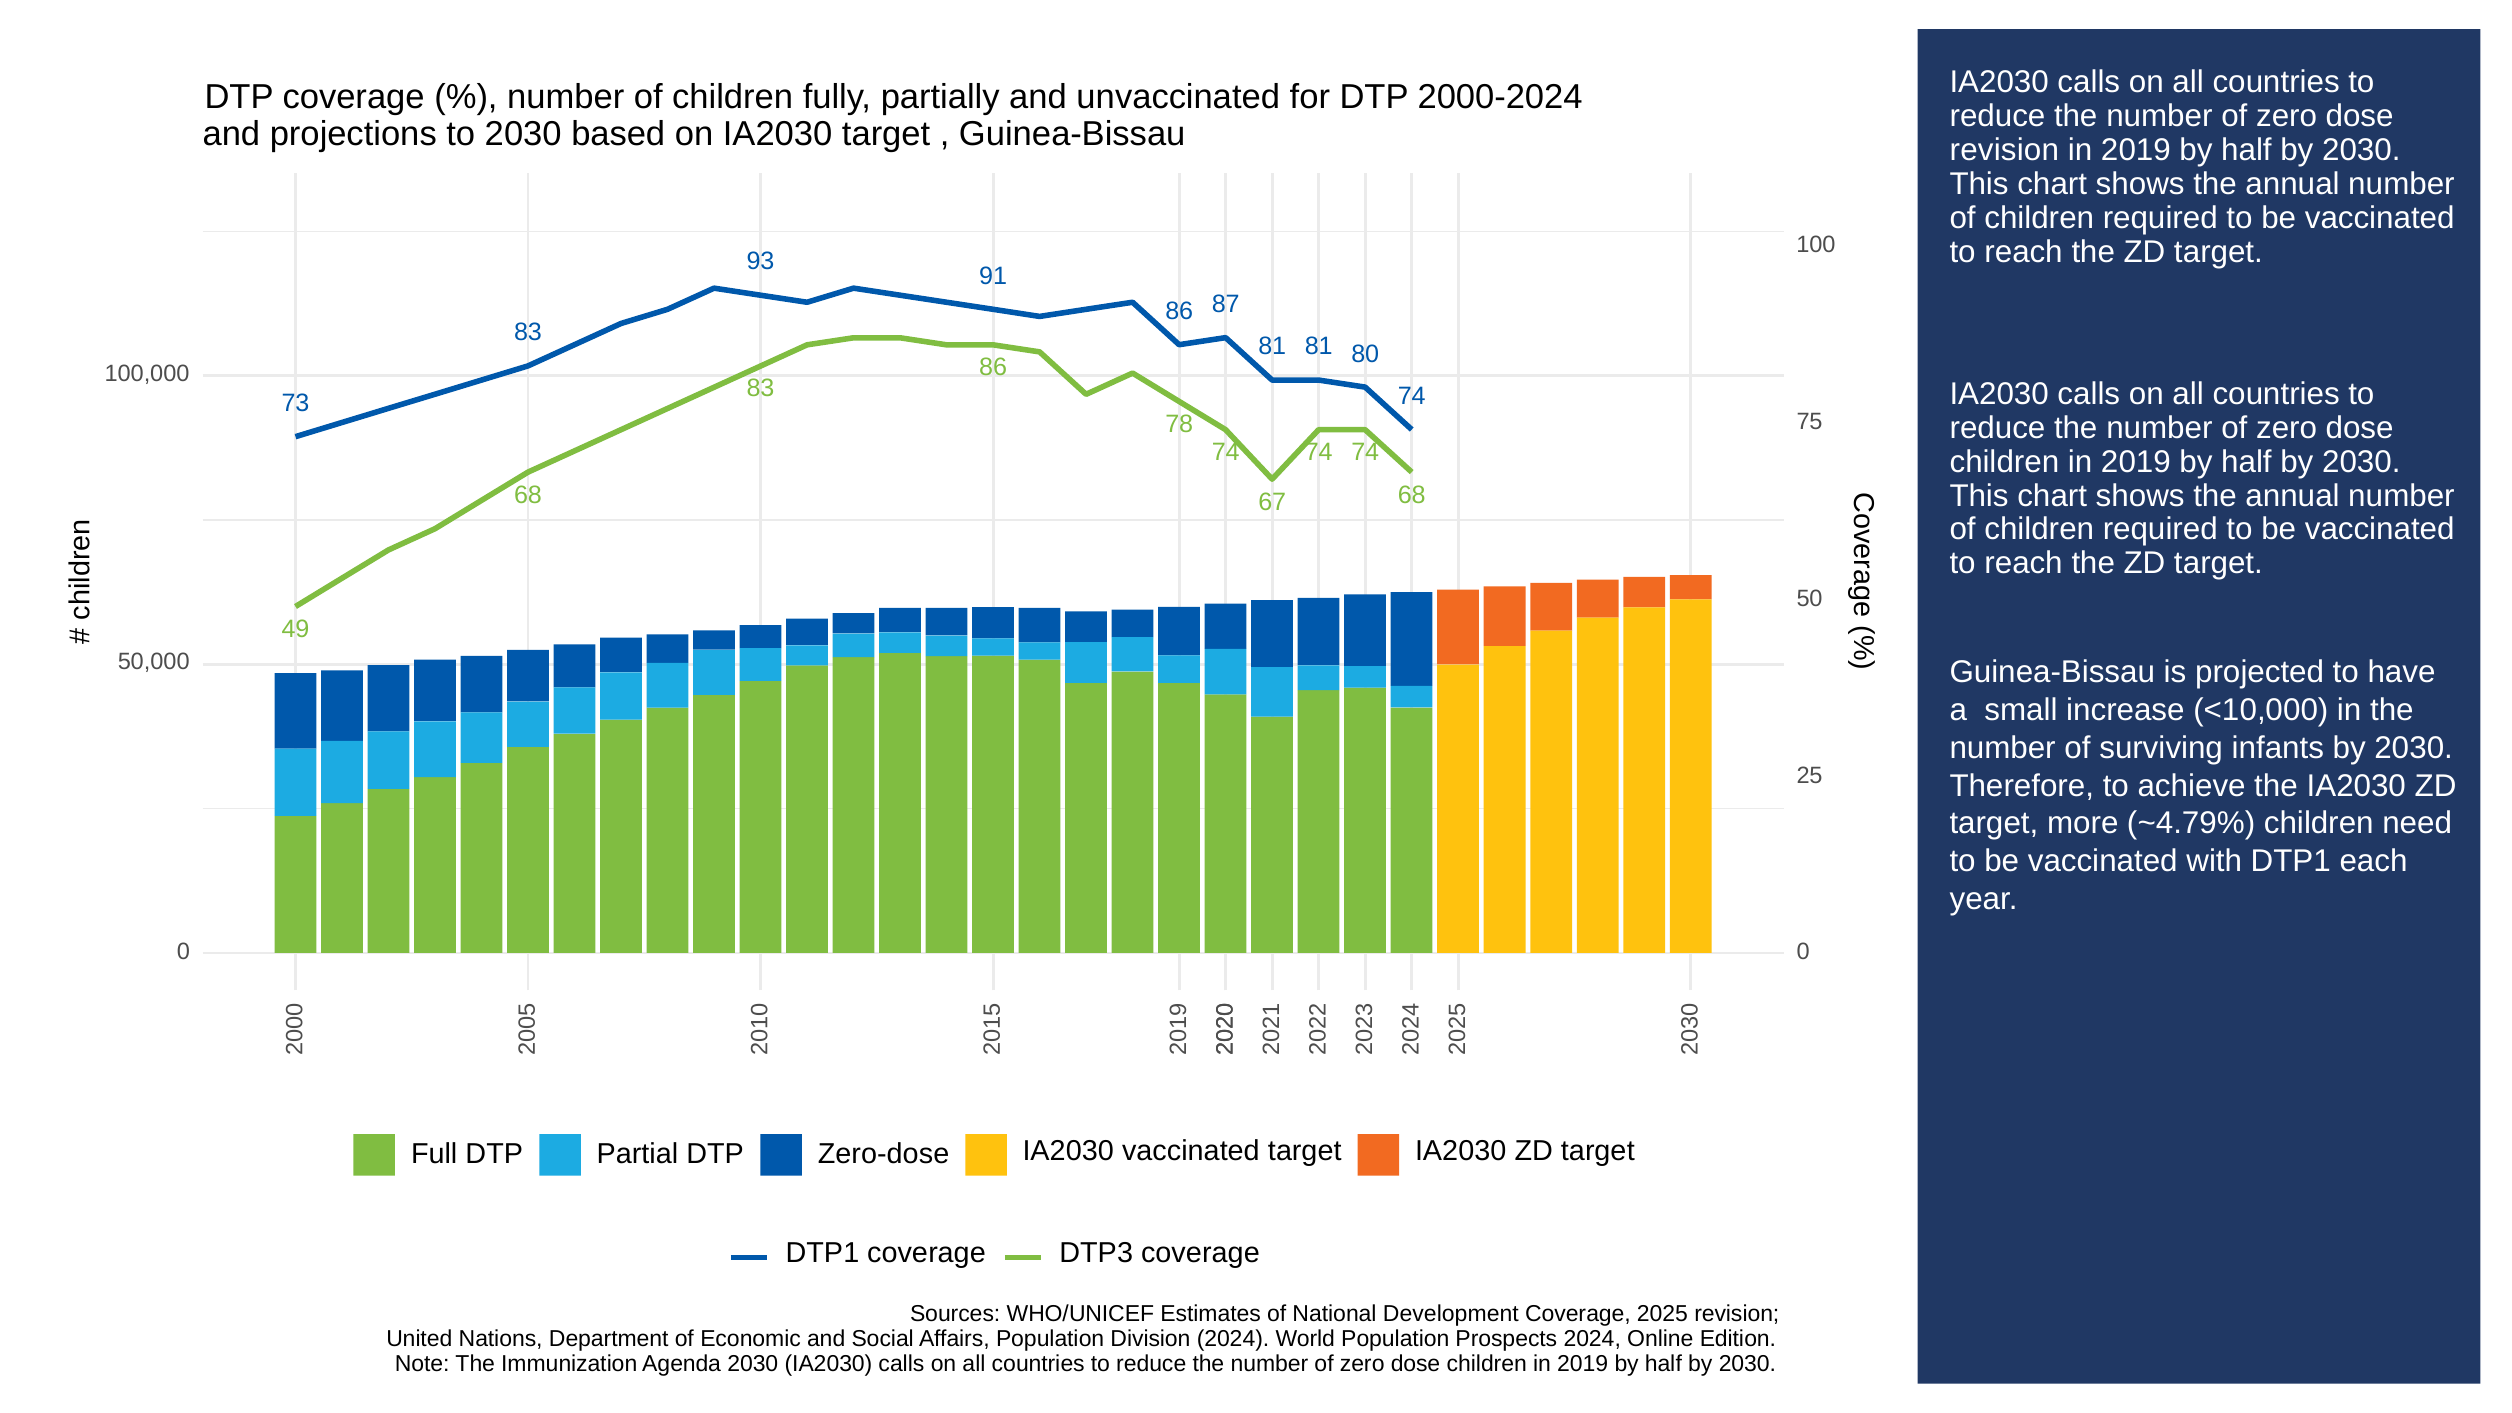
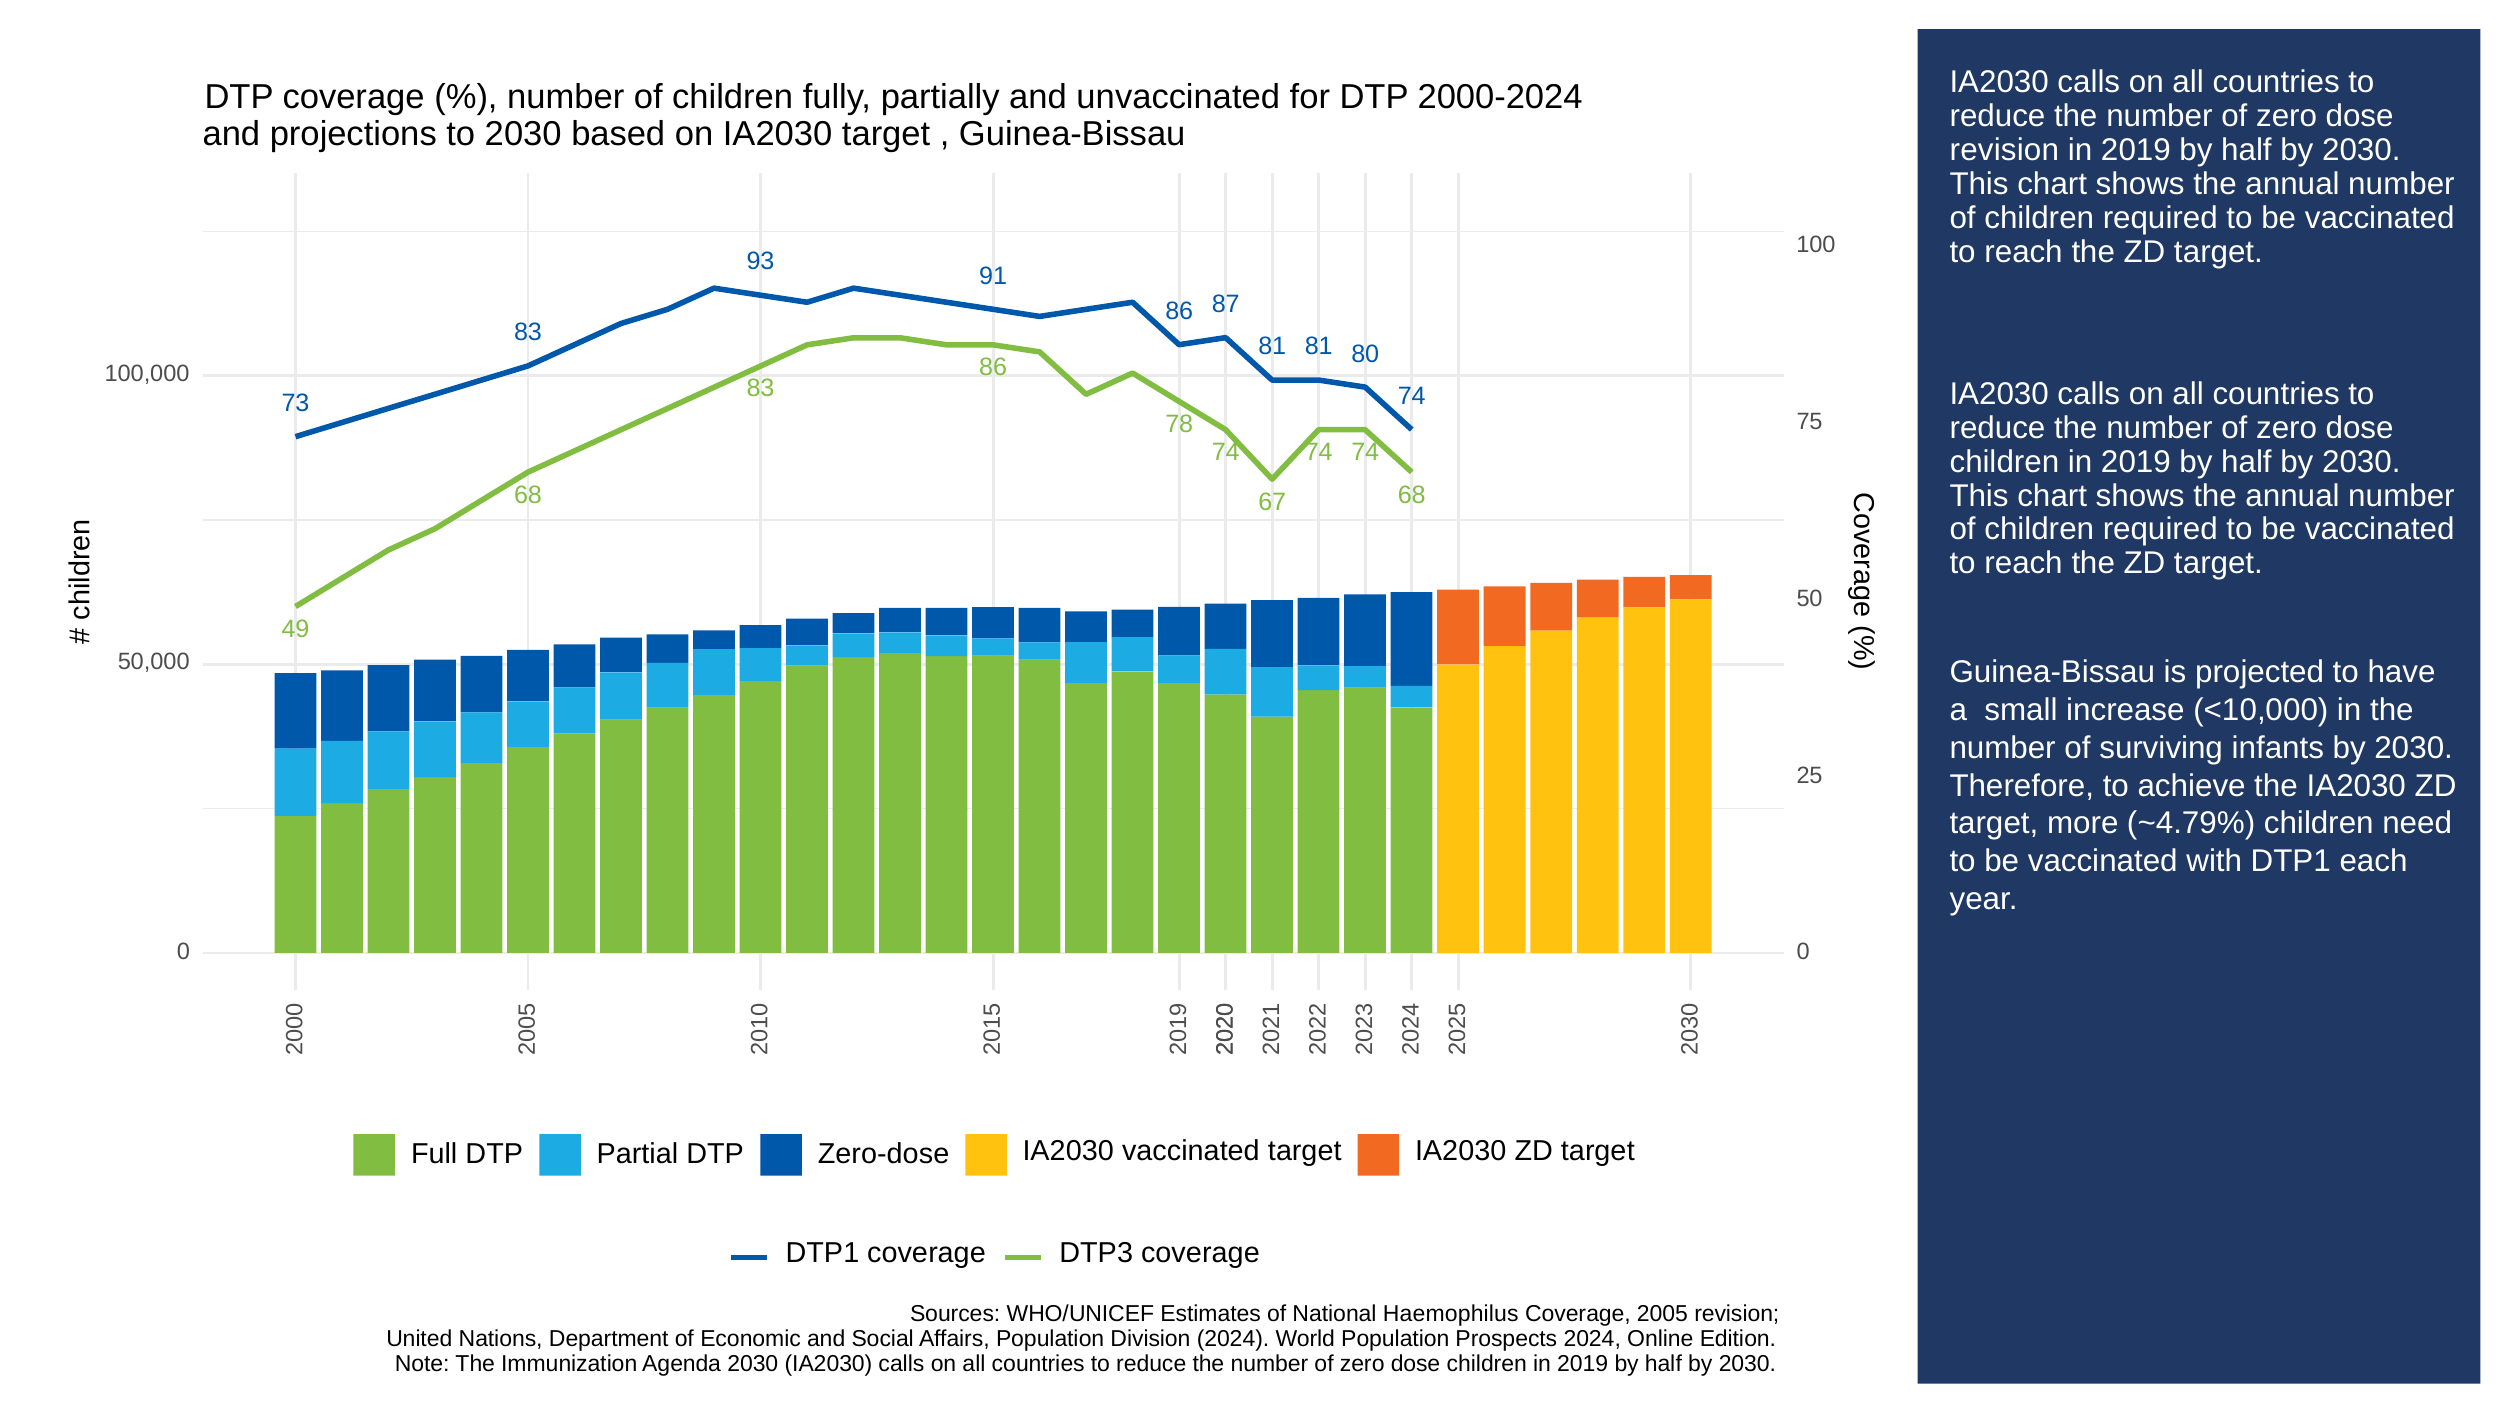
Development: Development -> Haemophilus (1451, 1314)
2025: 2025 -> 2005 (1662, 1314)
